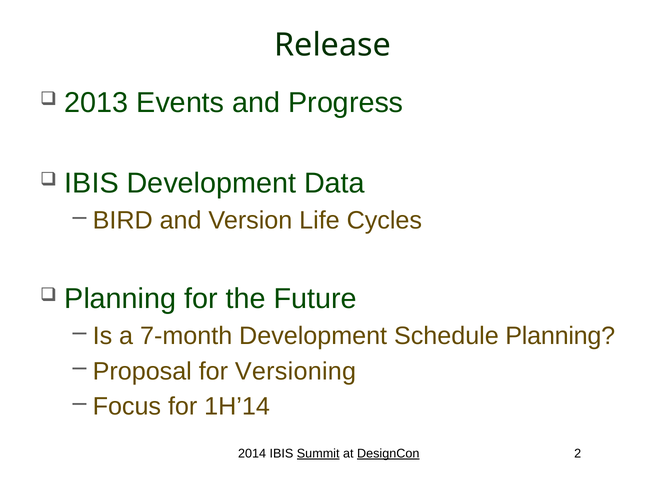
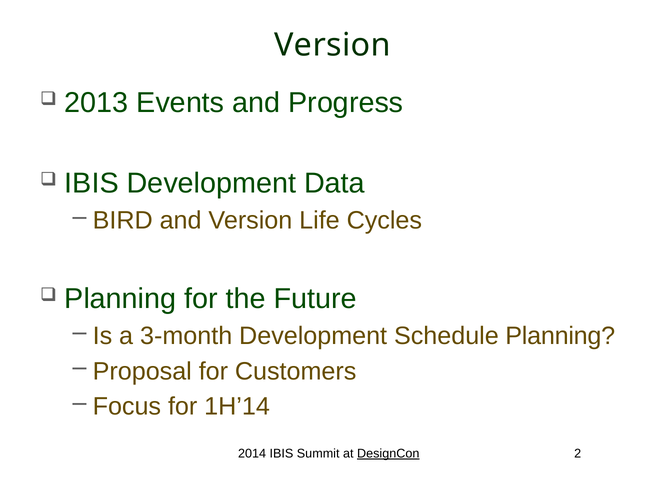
Release: Release -> Version (332, 45)
7-month: 7-month -> 3-month (186, 336)
Versioning: Versioning -> Customers (296, 371)
Summit underline: present -> none (318, 454)
